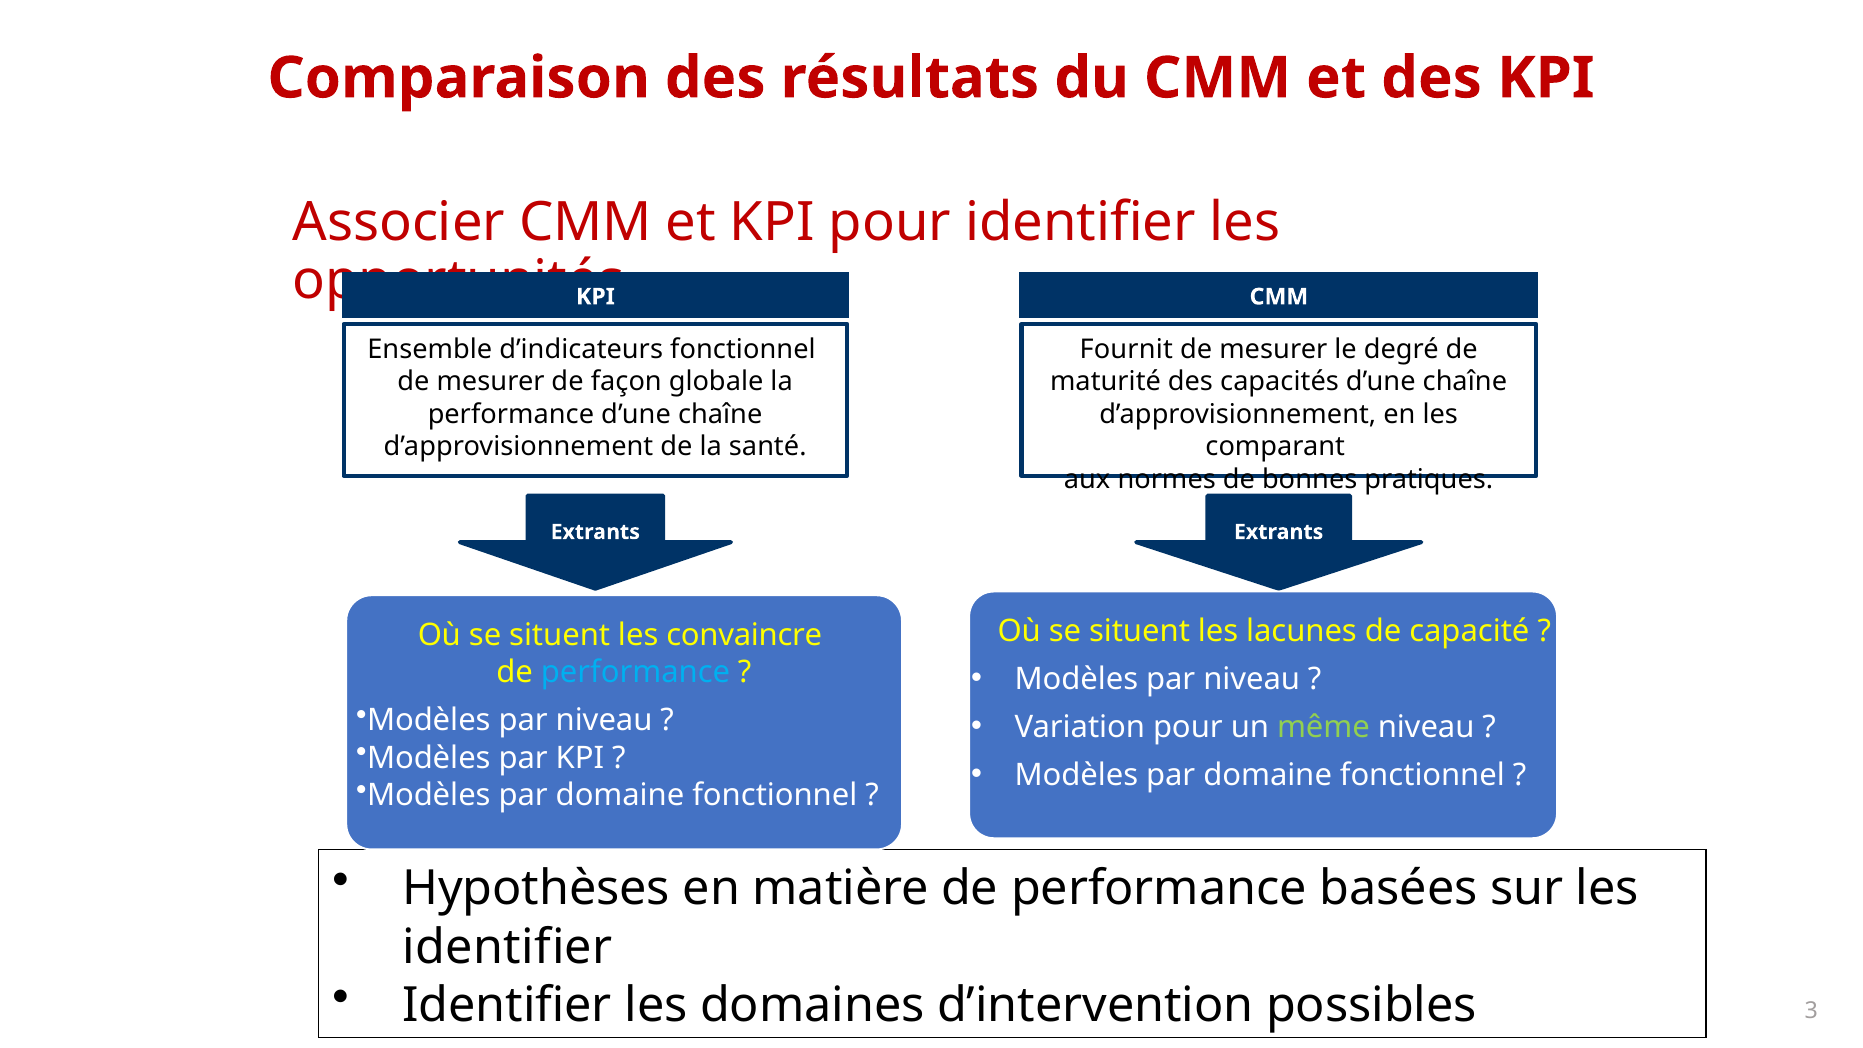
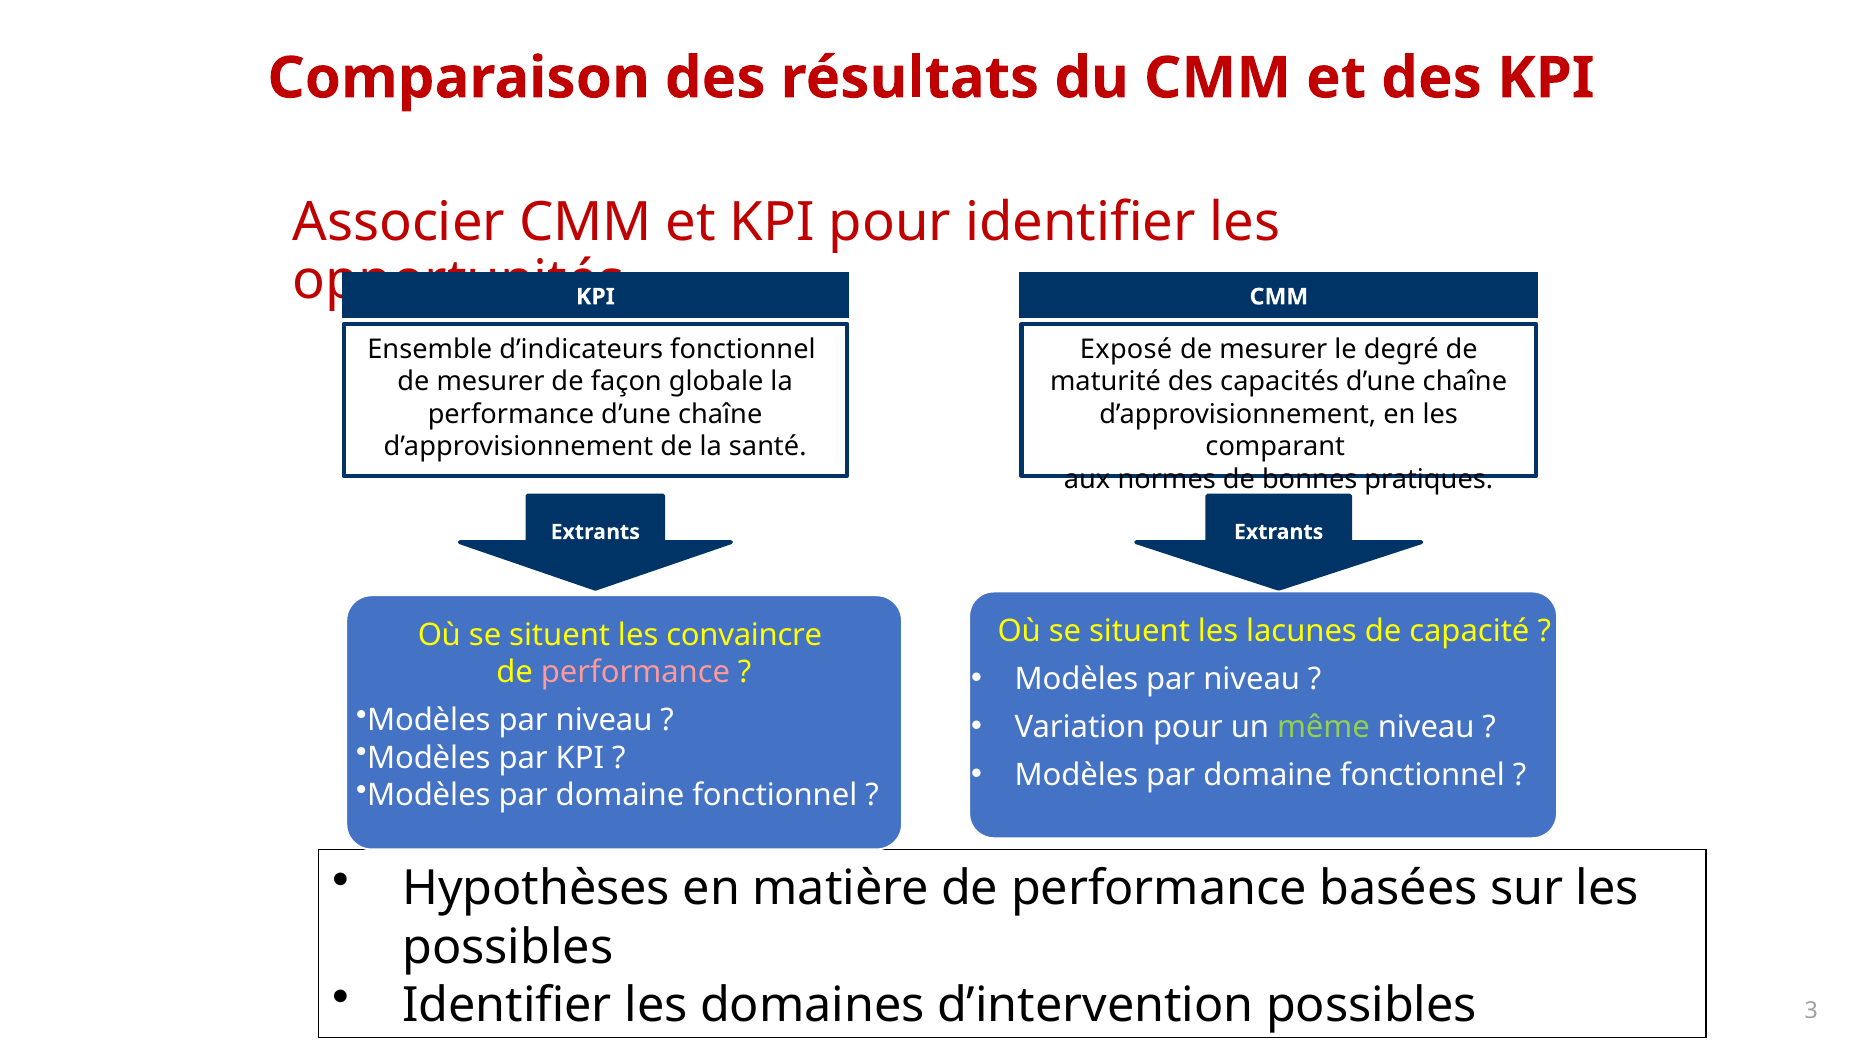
Fournit: Fournit -> Exposé (1126, 349)
performance colour: light blue -> pink (636, 672)
identifier: identifier -> possibles (508, 947)
